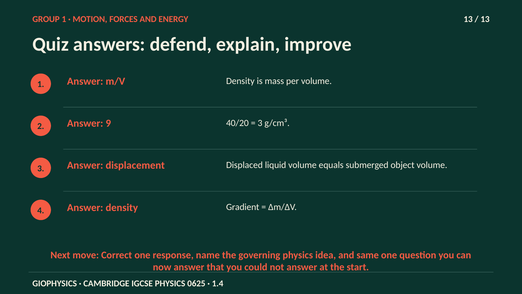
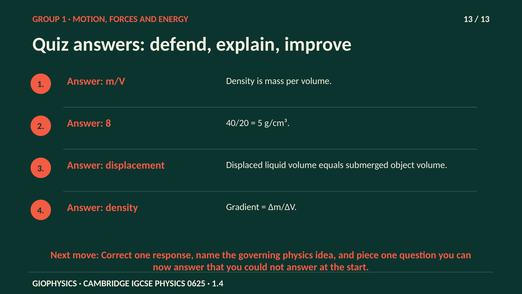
9: 9 -> 8 (108, 123)
3: 3 -> 5 (260, 123)
same: same -> piece (368, 255)
